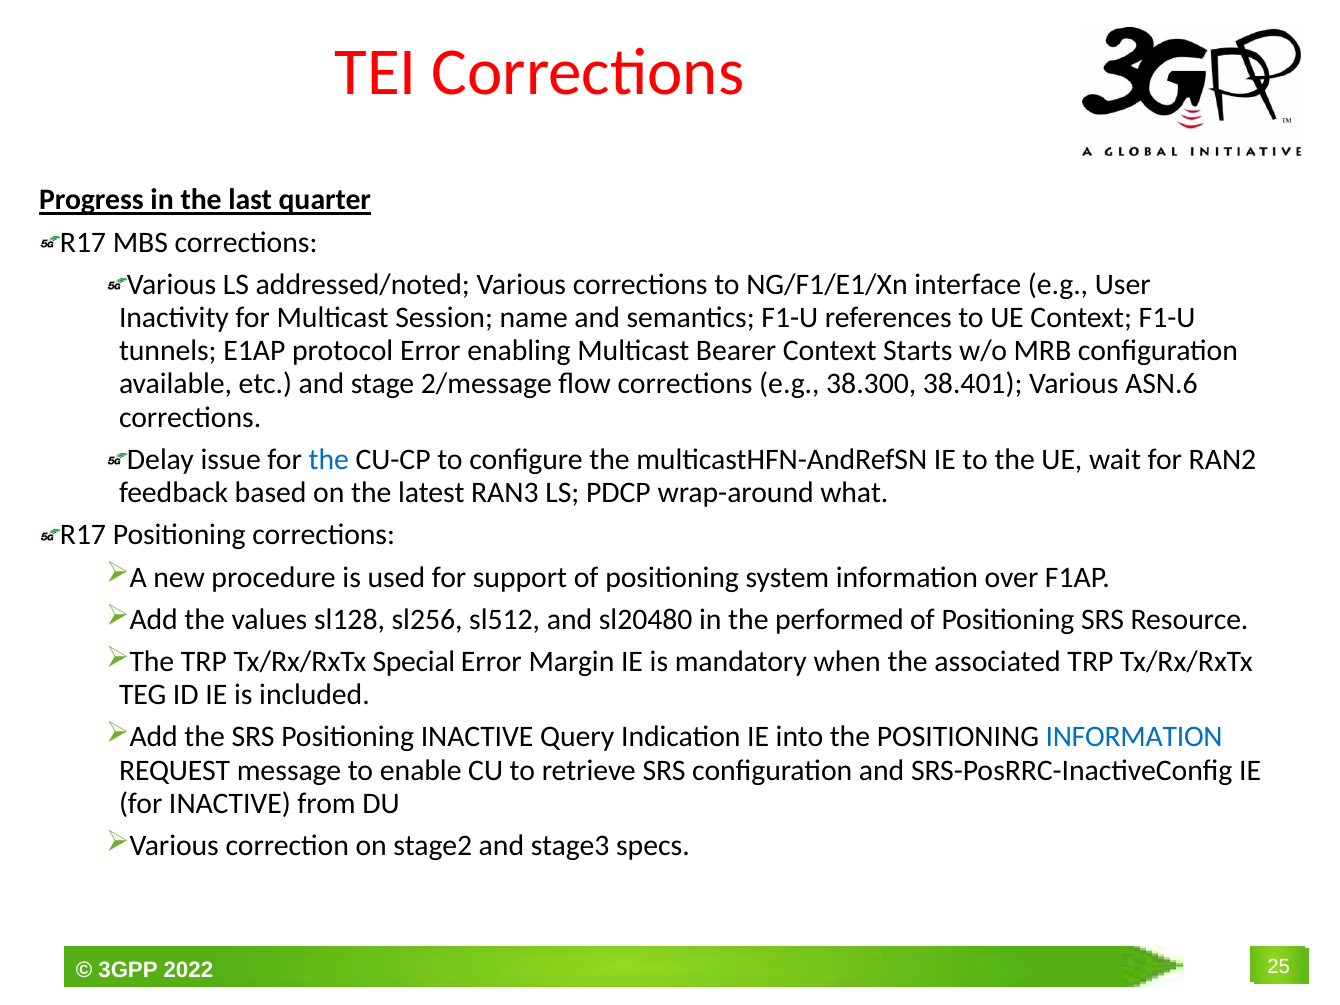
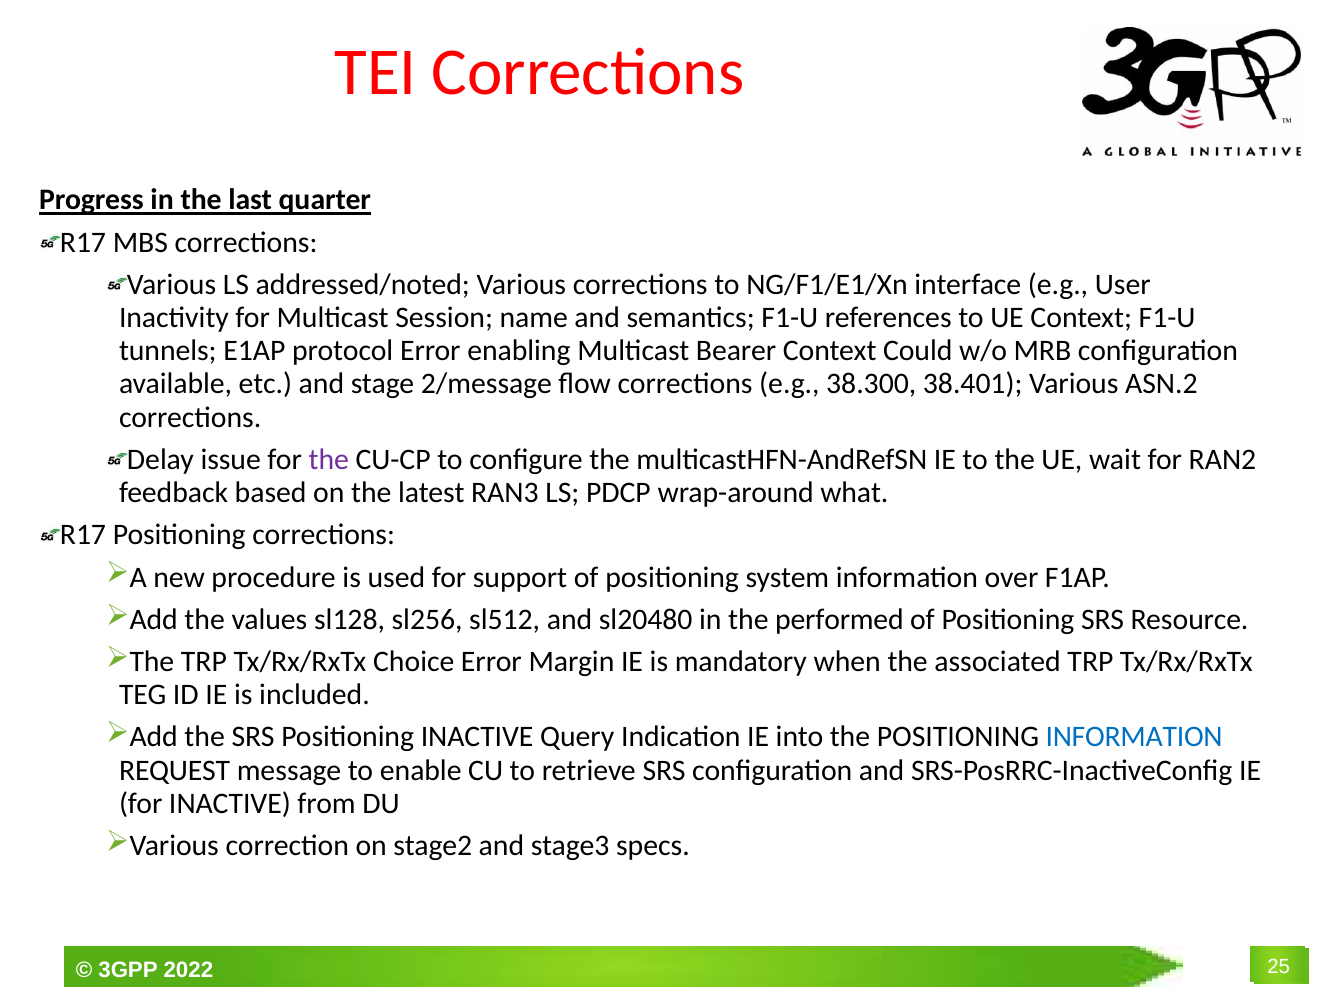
Starts: Starts -> Could (918, 351)
ASN.6: ASN.6 -> ASN.2 (1161, 384)
the colour: blue -> purple (329, 460)
Special: Special -> Choice (414, 662)
